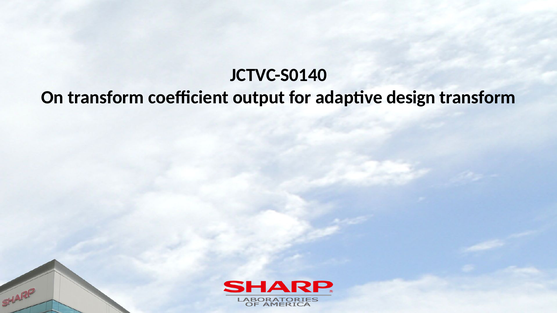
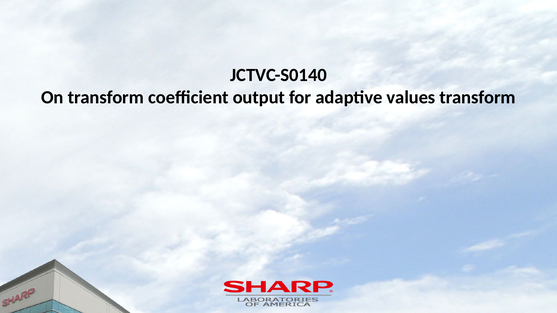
design: design -> values (411, 97)
